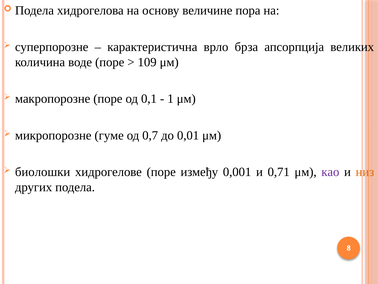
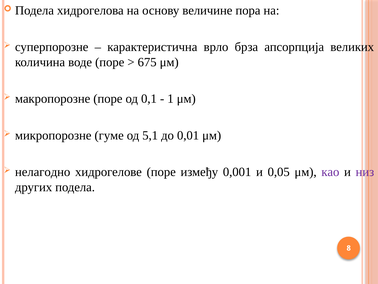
109: 109 -> 675 (147, 62)
0,7: 0,7 -> 5,1 (150, 135)
биолошки: биолошки -> нелагодно (43, 172)
0,71: 0,71 -> 0,05 (279, 172)
низ colour: orange -> purple (365, 172)
